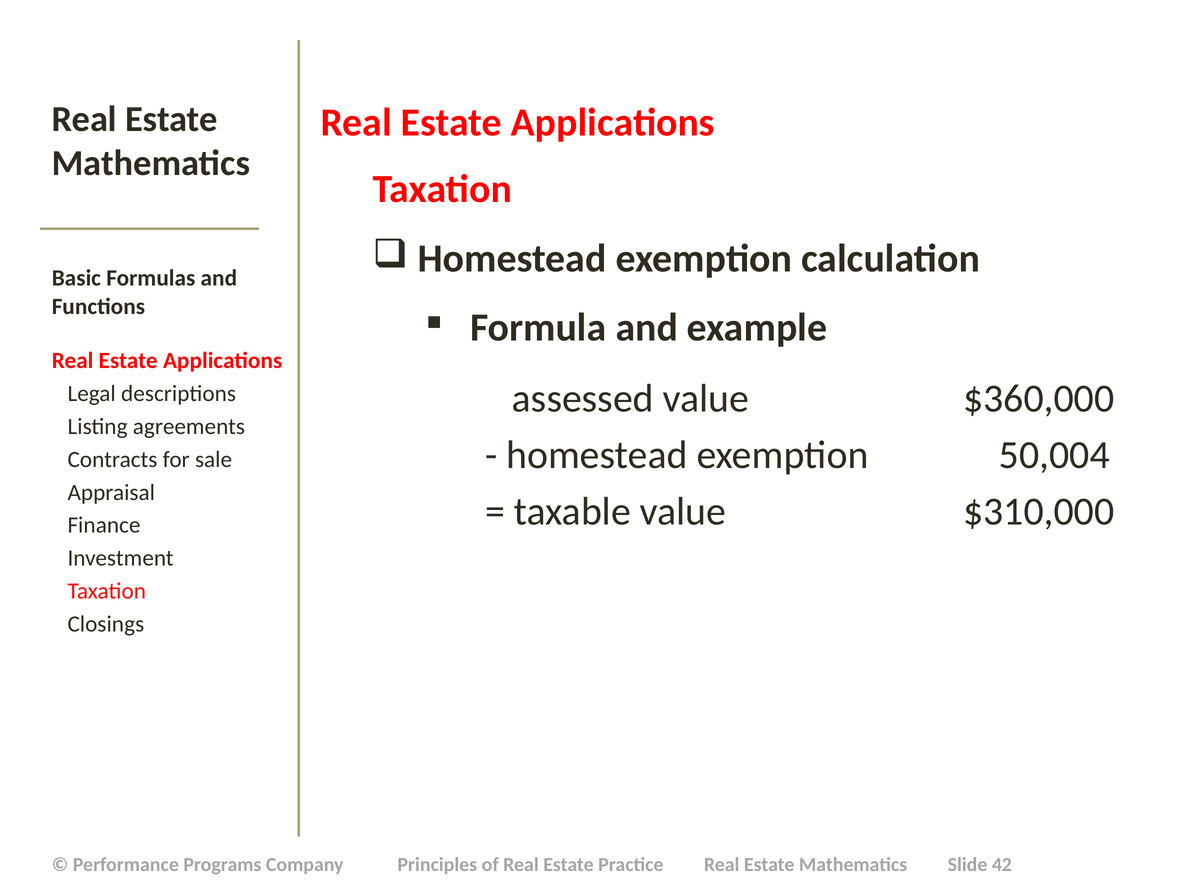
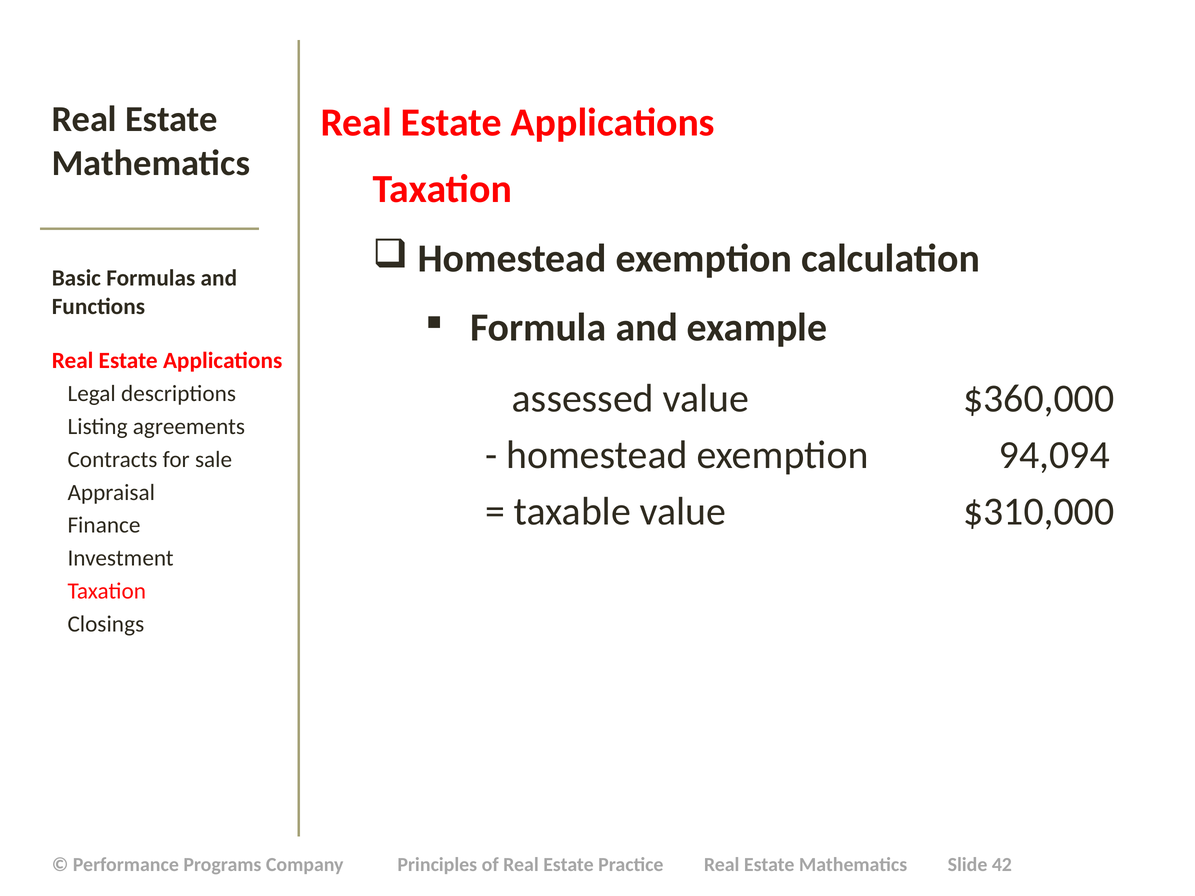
50,004: 50,004 -> 94,094 (1054, 455)
